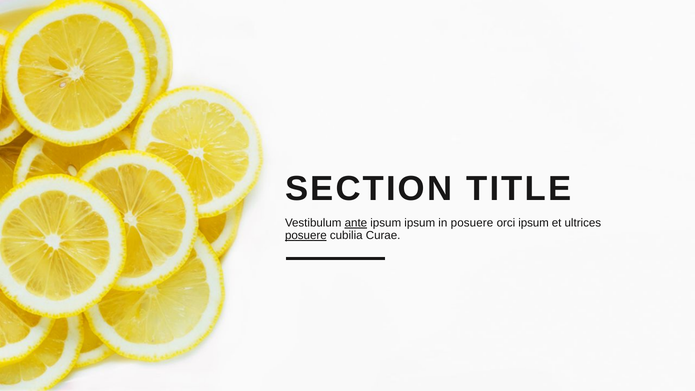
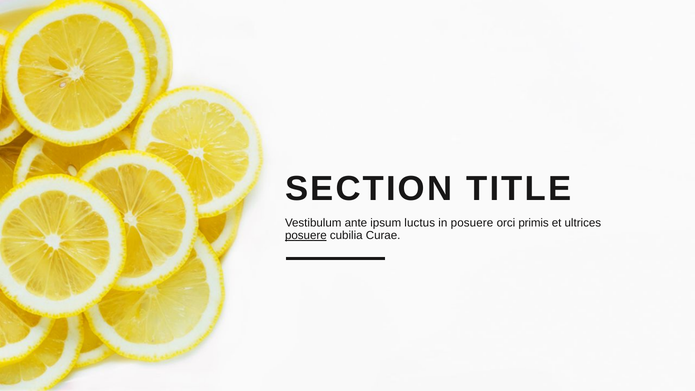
ante underline: present -> none (356, 223)
ipsum ipsum: ipsum -> luctus (420, 223)
orci ipsum: ipsum -> primis (534, 223)
